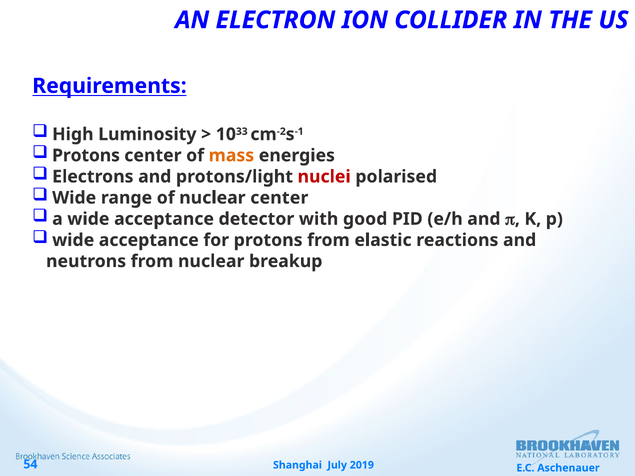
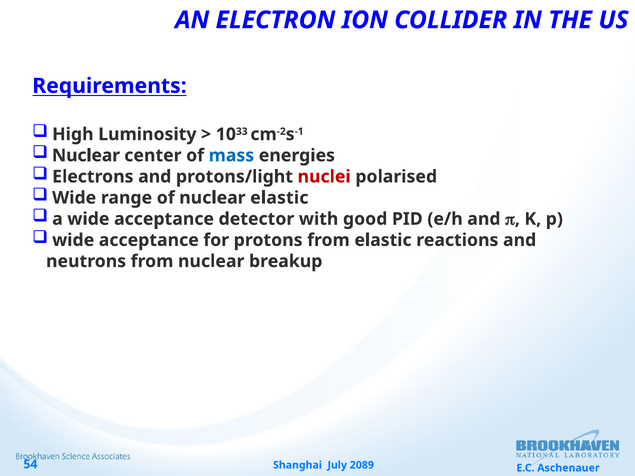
Protons: Protons -> Nuclear (86, 156)
mass colour: orange -> blue (231, 156)
nuclear center: center -> elastic (279, 198)
2019: 2019 -> 2089 (362, 465)
